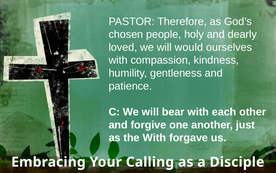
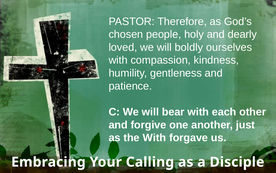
would: would -> boldly (189, 47)
